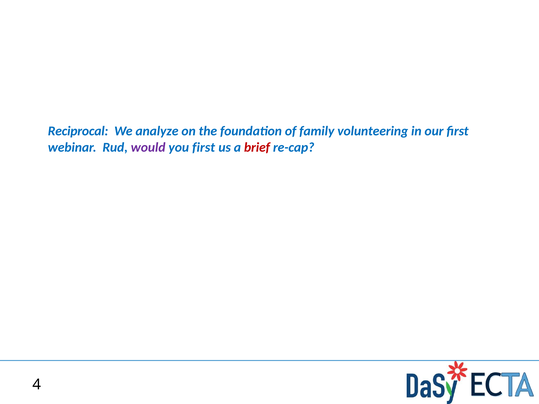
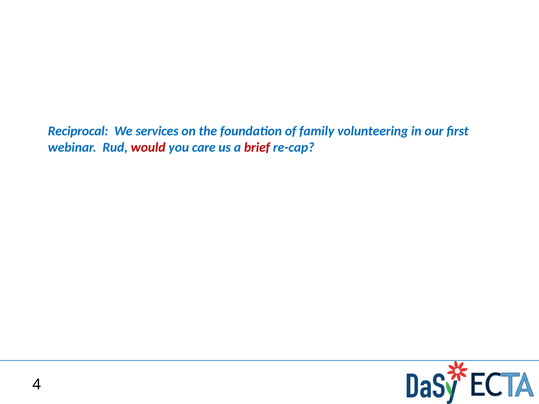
analyze: analyze -> services (157, 131)
would colour: purple -> red (148, 147)
you first: first -> care (204, 147)
